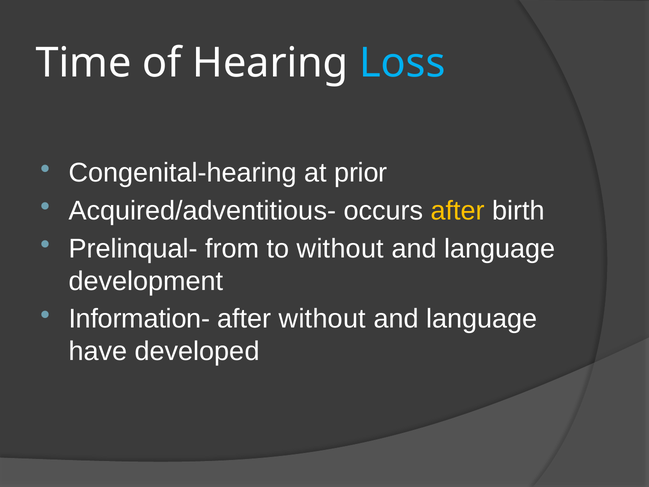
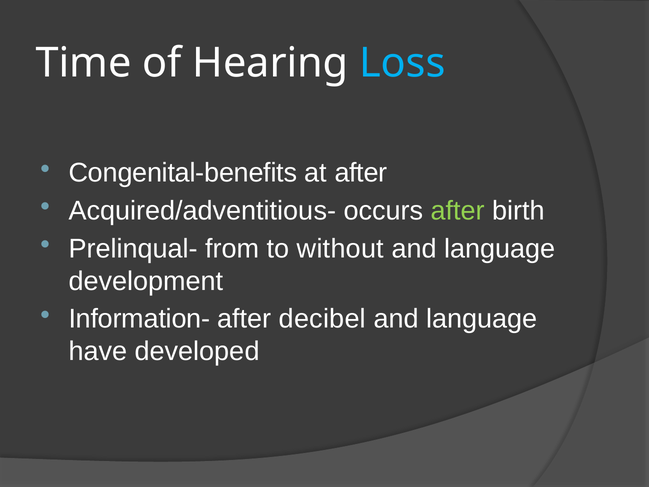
Congenital-hearing: Congenital-hearing -> Congenital-benefits (183, 173)
at prior: prior -> after (361, 173)
after colour: yellow -> light green (458, 211)
after without: without -> decibel (322, 319)
